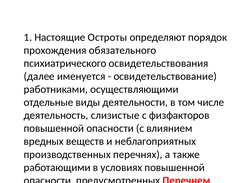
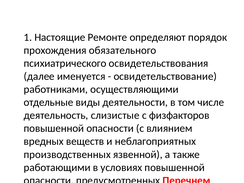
Остроты: Остроты -> Ремонте (107, 37)
перечнях: перечнях -> язвенной (138, 154)
